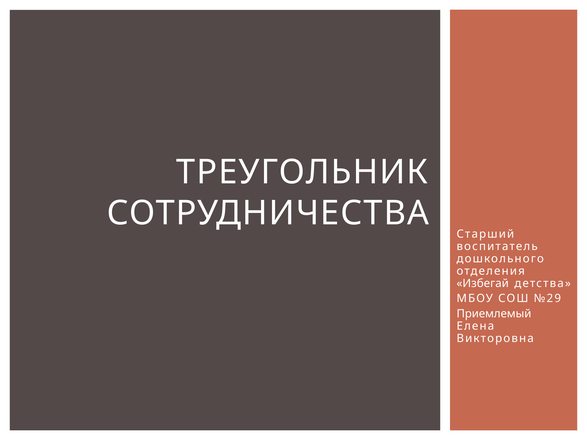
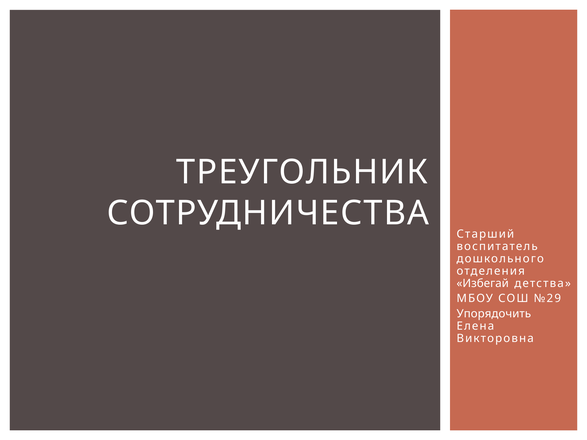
Приемлемый: Приемлемый -> Упорядочить (494, 314)
